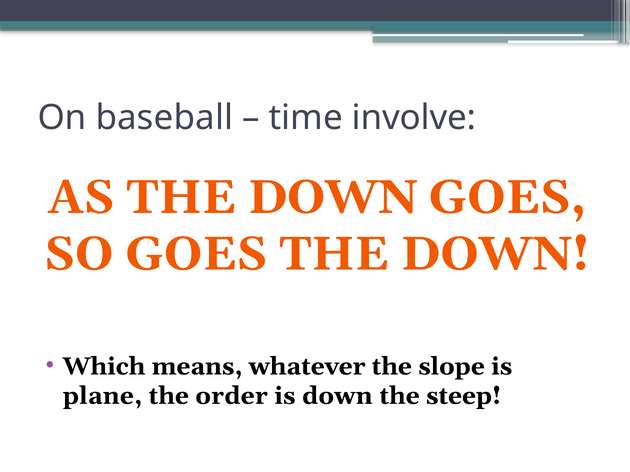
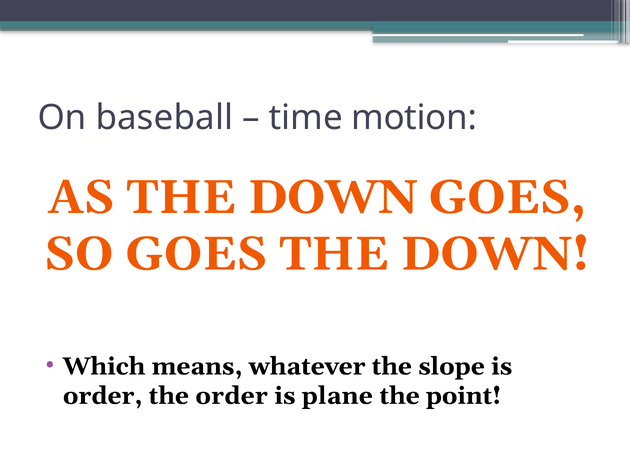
involve: involve -> motion (414, 118)
plane: plane -> order (103, 396)
is down: down -> plane (337, 396)
steep: steep -> point (464, 396)
